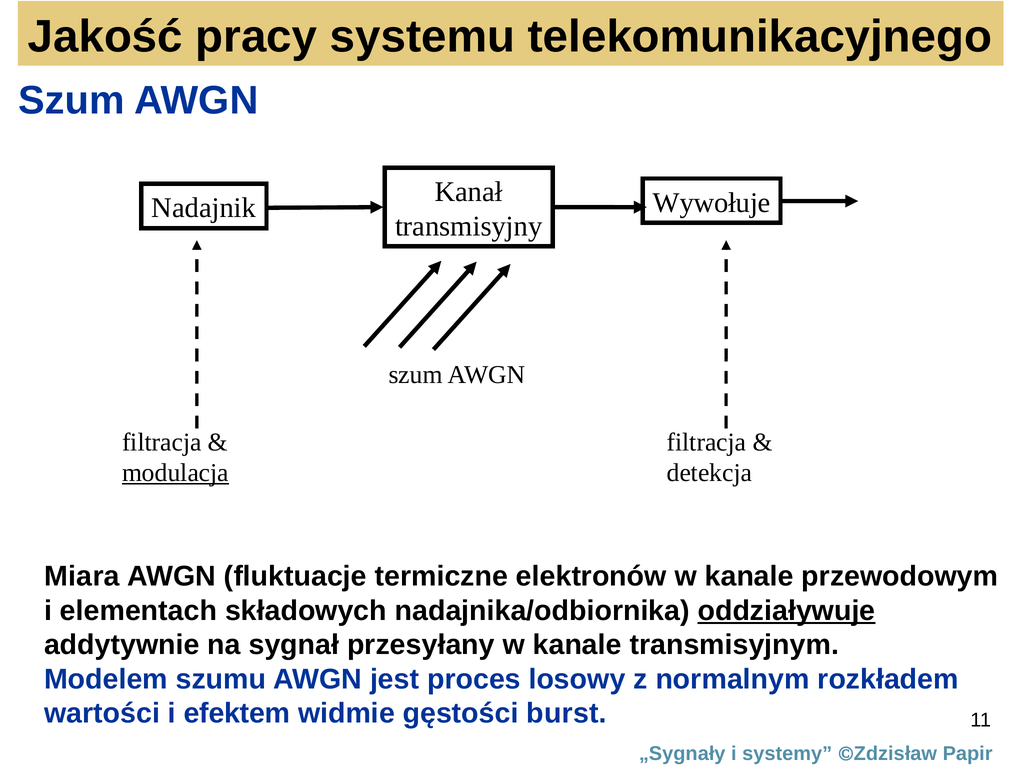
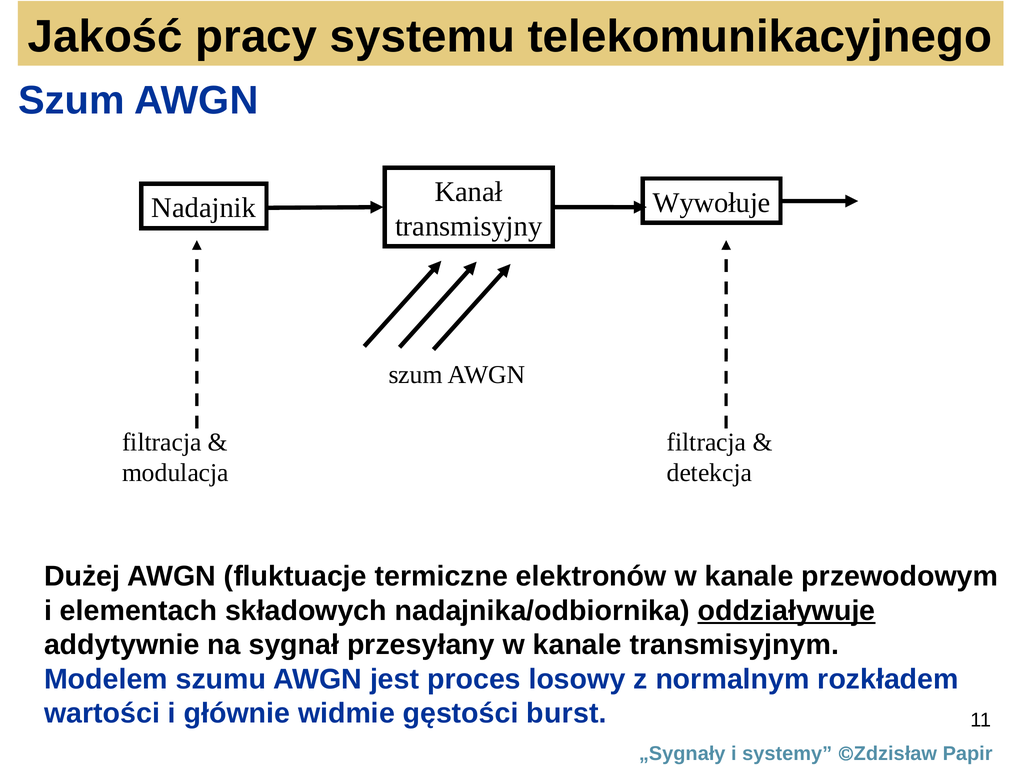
modulacja underline: present -> none (175, 473)
Miara: Miara -> Dużej (82, 577)
efektem: efektem -> głównie (237, 714)
